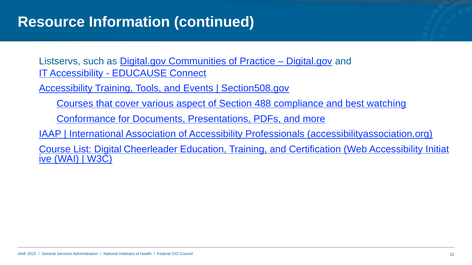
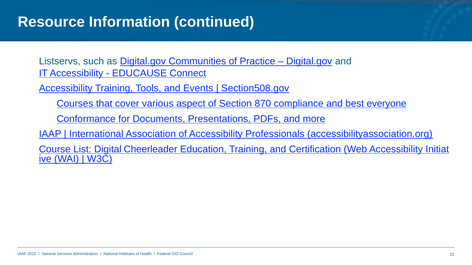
488: 488 -> 870 (263, 104)
watching: watching -> everyone (387, 104)
